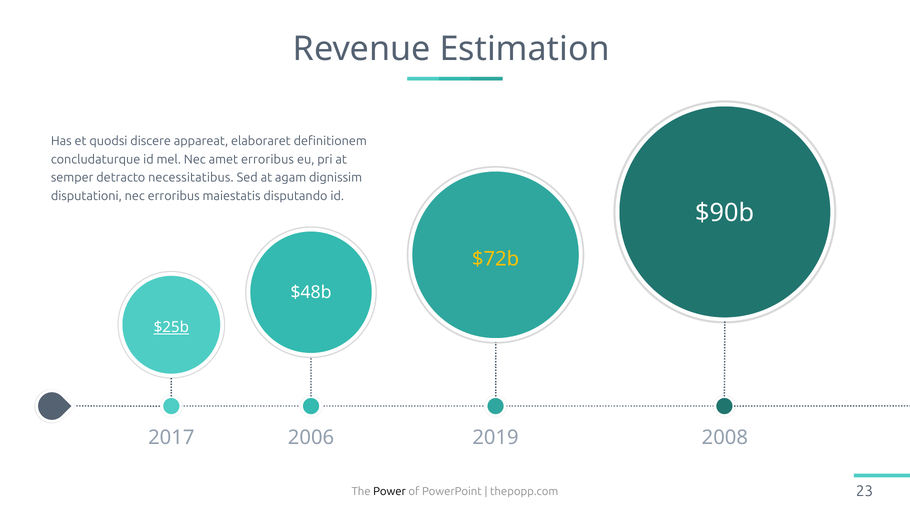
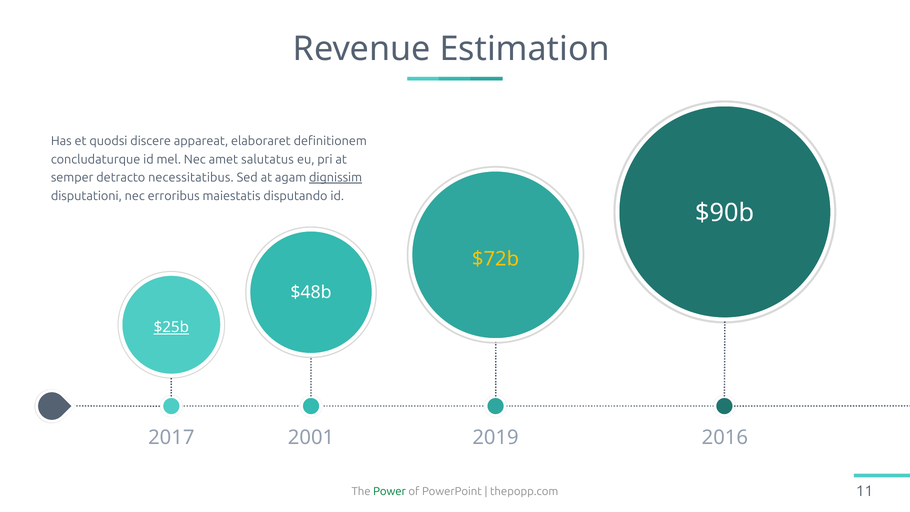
amet erroribus: erroribus -> salutatus (267, 159)
dignissim underline: none -> present (336, 178)
2006: 2006 -> 2001 (311, 437)
2008: 2008 -> 2016 (725, 437)
Power colour: black -> green (390, 491)
23: 23 -> 11 (865, 491)
